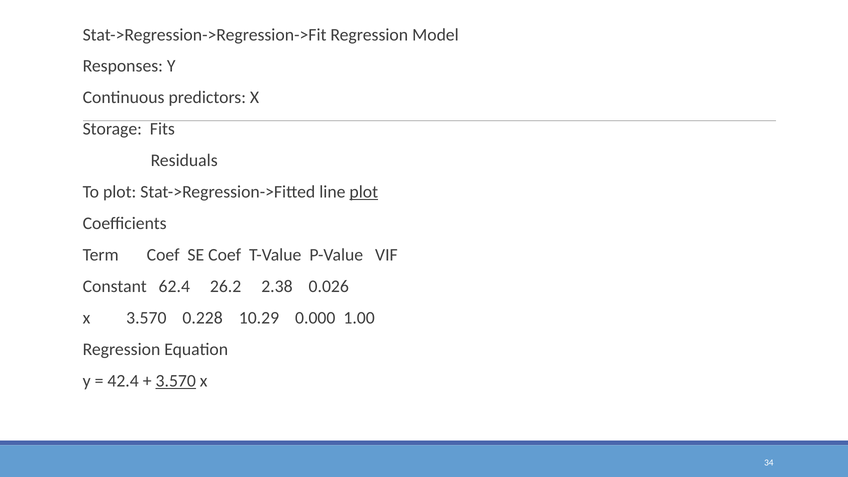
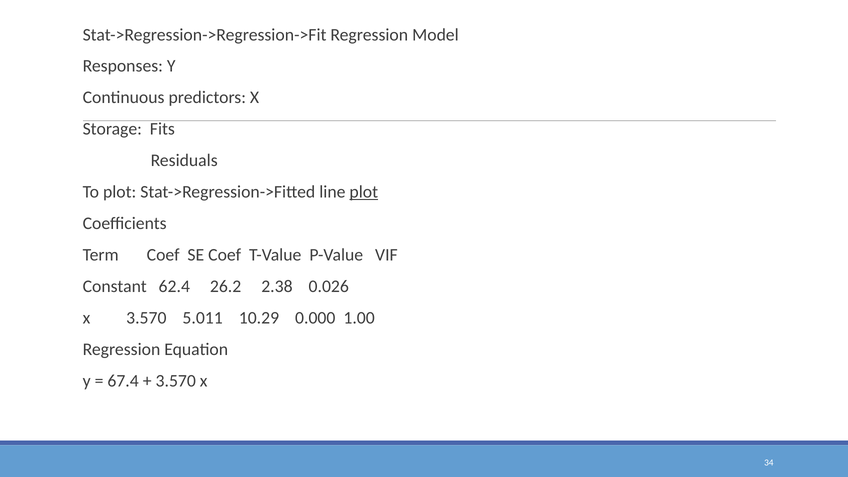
0.228: 0.228 -> 5.011 (203, 318)
42.4: 42.4 -> 67.4 (123, 381)
3.570 underline: present -> none (176, 381)
